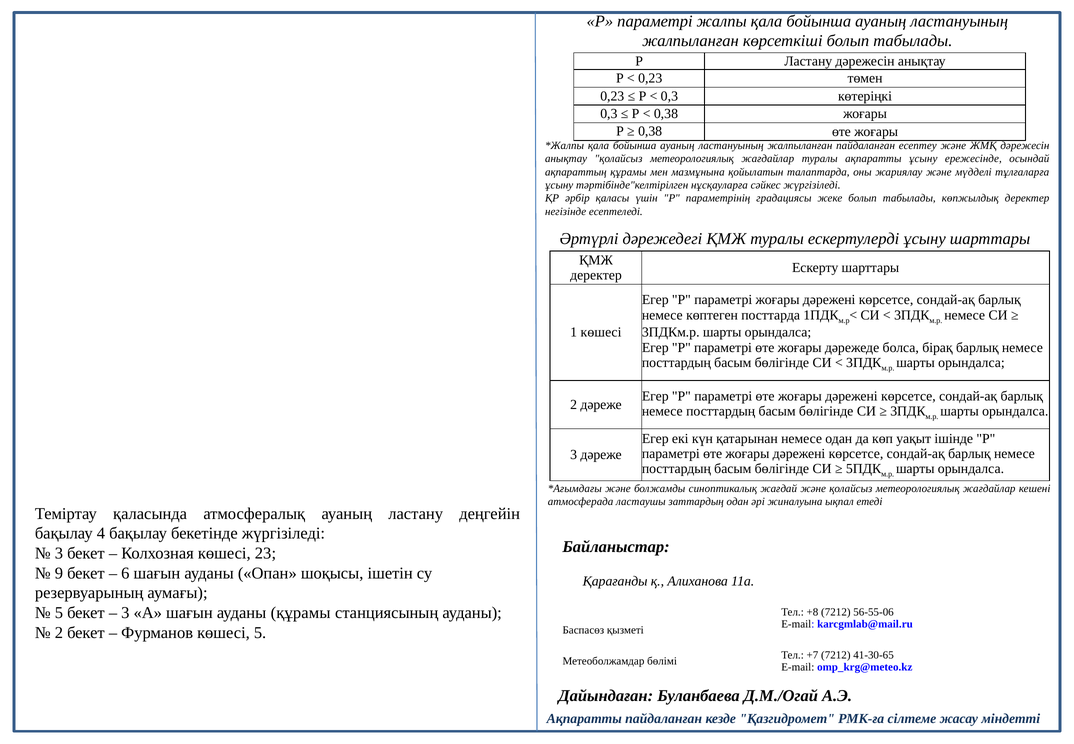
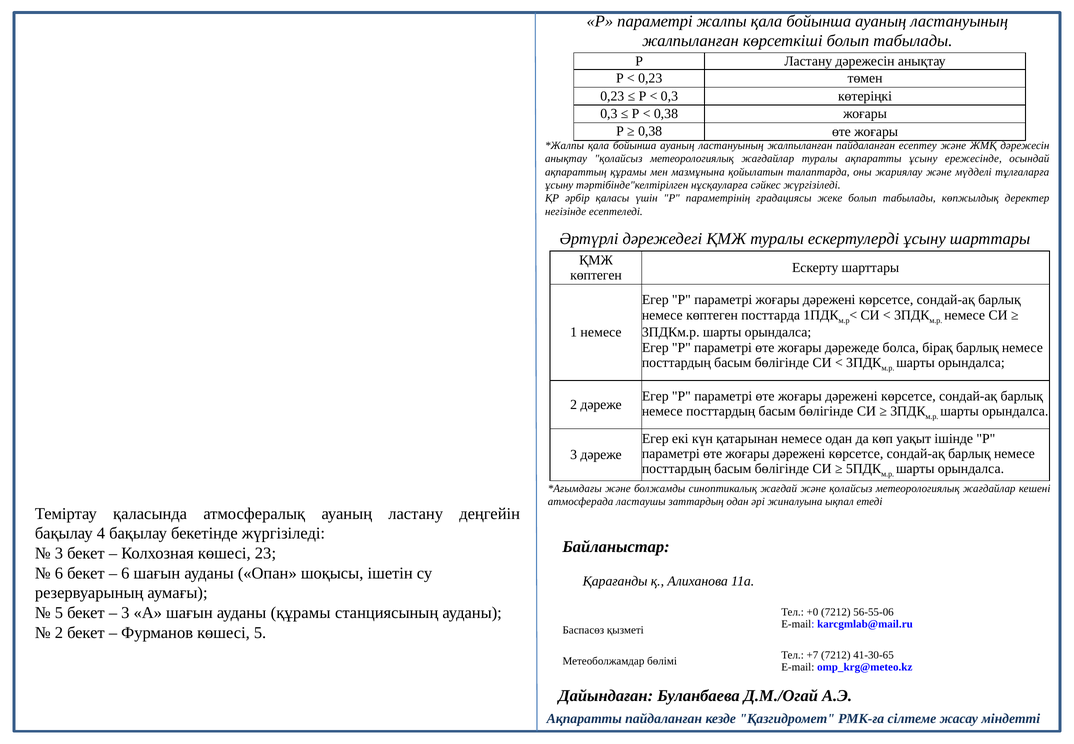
деректер: деректер -> көптеген (596, 275)
1 көшесі: көшесі -> немесе (601, 332)
9: 9 -> 6 (59, 573)
+8: +8 -> +0 (812, 612)
